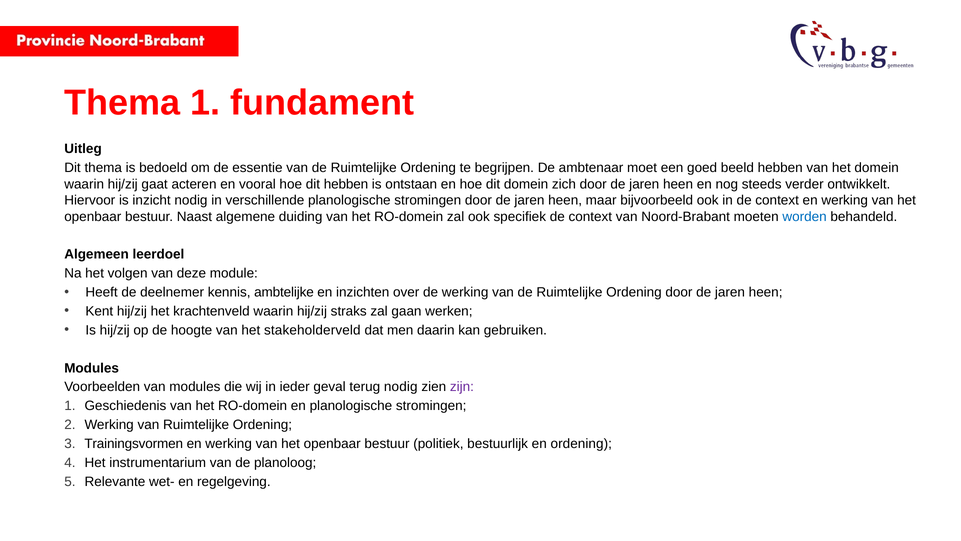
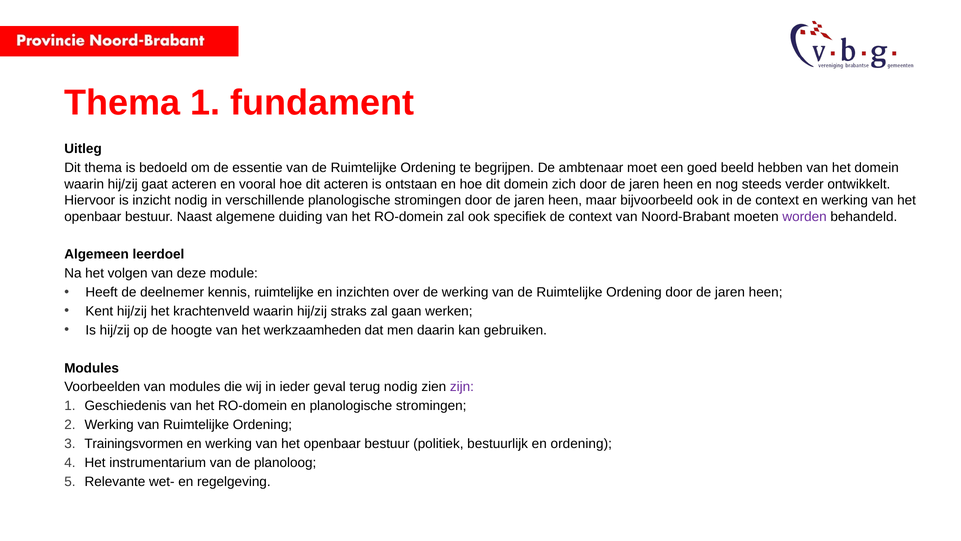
dit hebben: hebben -> acteren (346, 184)
worden colour: blue -> purple (805, 216)
kennis ambtelijke: ambtelijke -> ruimtelijke (284, 292)
stakeholderveld: stakeholderveld -> werkzaamheden (312, 330)
